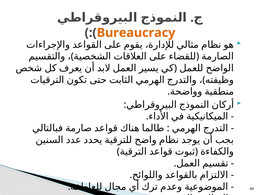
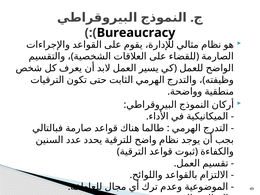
Bureaucracy colour: orange -> black (136, 33)
